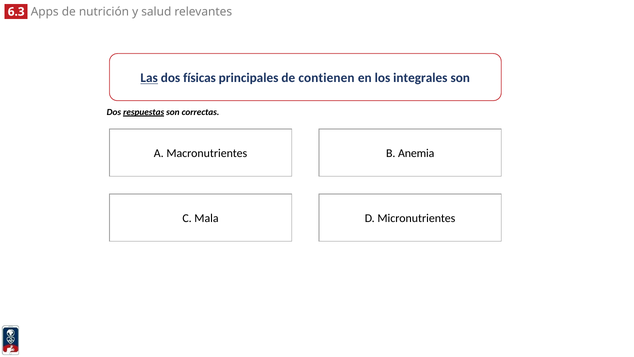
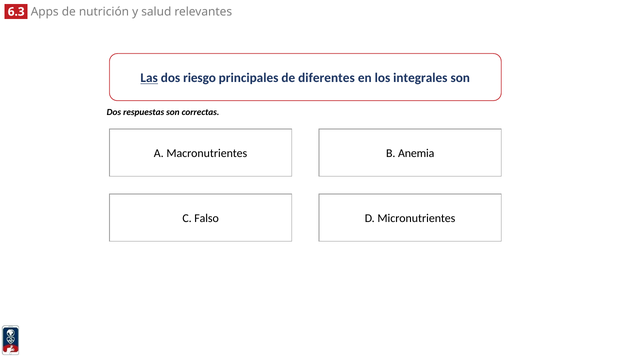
físicas: físicas -> riesgo (200, 78)
contienen: contienen -> diferentes (327, 78)
respuestas underline: present -> none (144, 112)
Mala: Mala -> Falso (207, 218)
